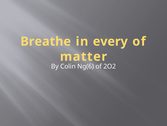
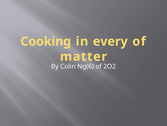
Breathe: Breathe -> Cooking (46, 41)
